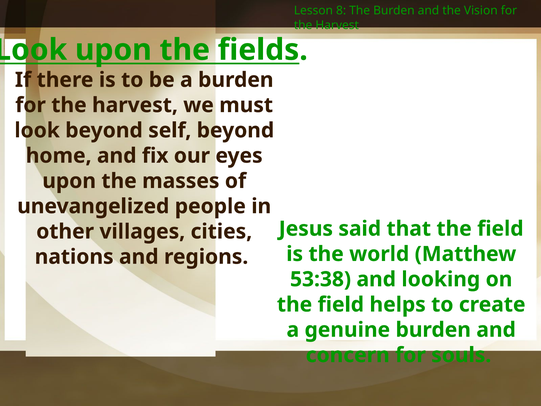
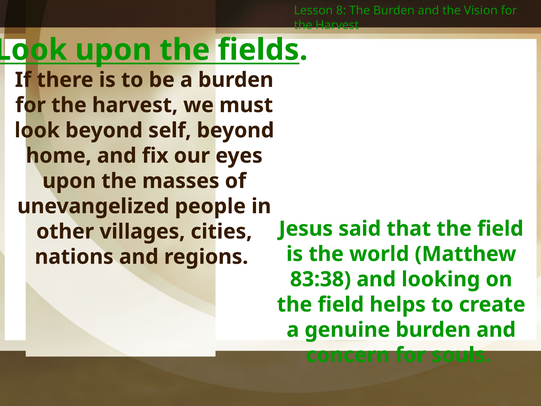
53:38: 53:38 -> 83:38 (321, 279)
